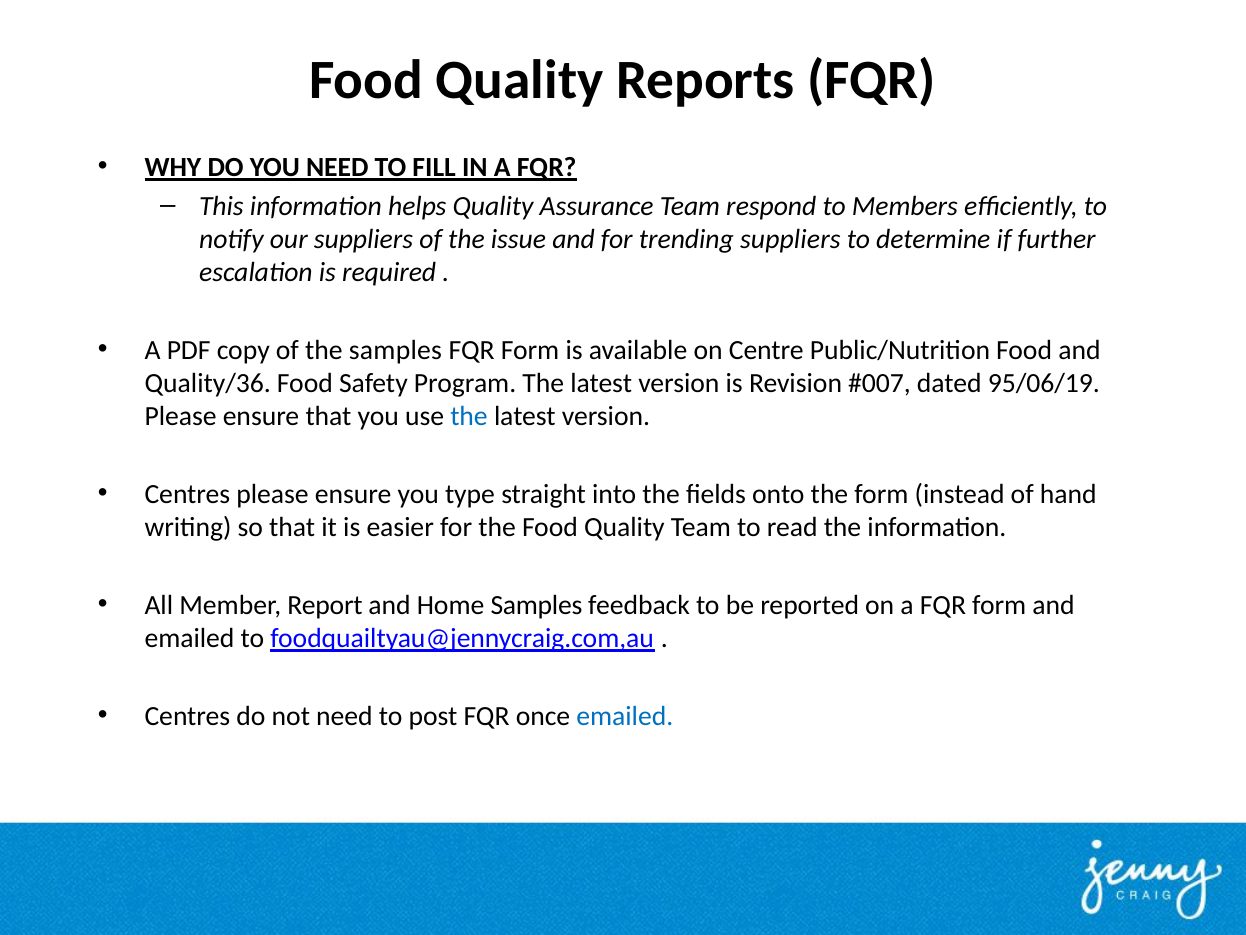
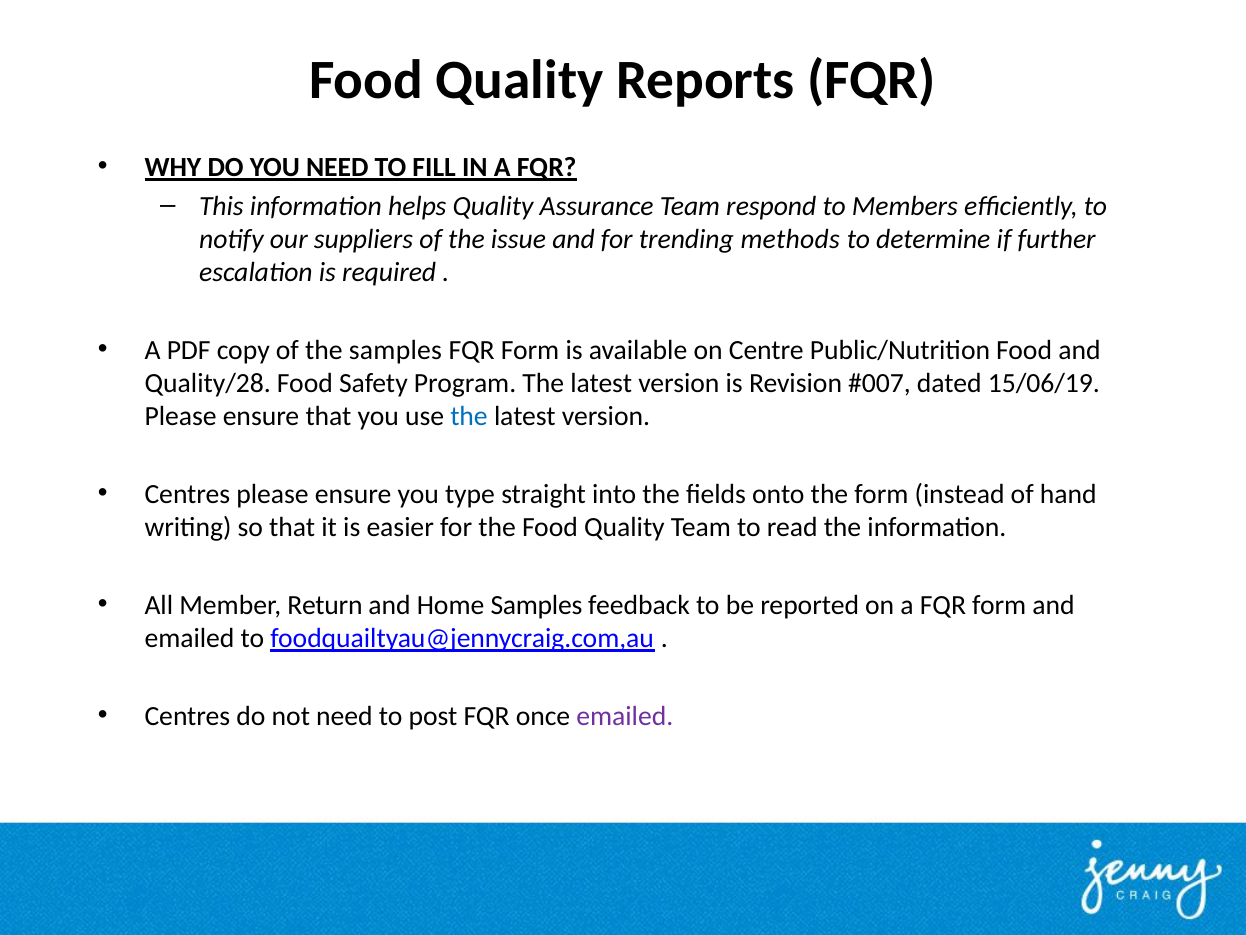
trending suppliers: suppliers -> methods (790, 239)
Quality/36: Quality/36 -> Quality/28 (208, 383)
95/06/19: 95/06/19 -> 15/06/19 (1044, 383)
Report: Report -> Return (325, 605)
emailed colour: blue -> purple (625, 716)
